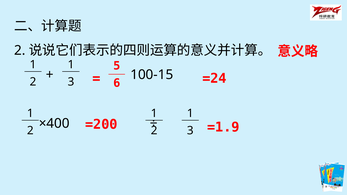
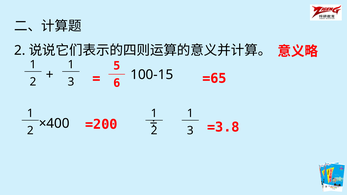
=24: =24 -> =65 (214, 78)
=1.9: =1.9 -> =3.8 (223, 127)
